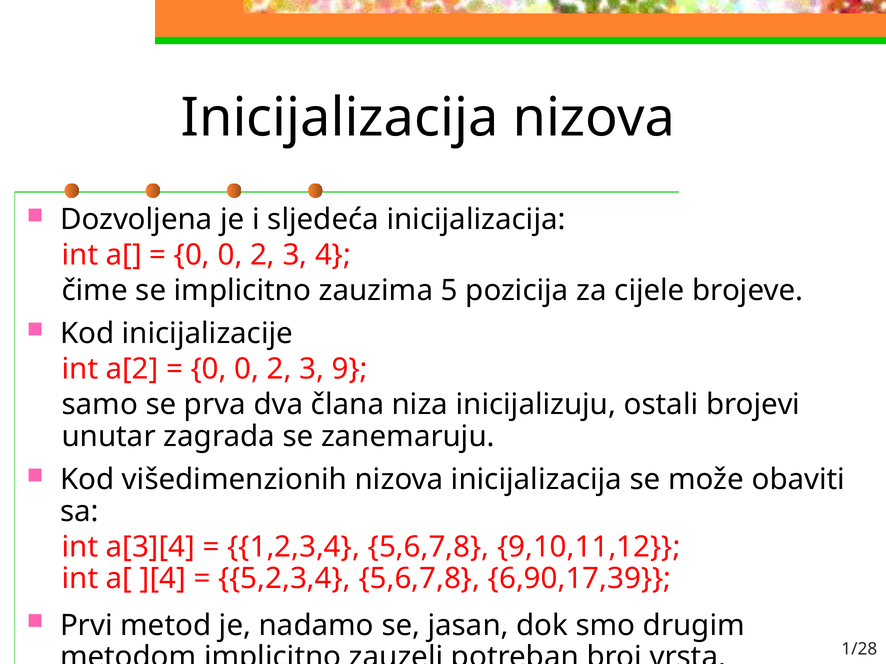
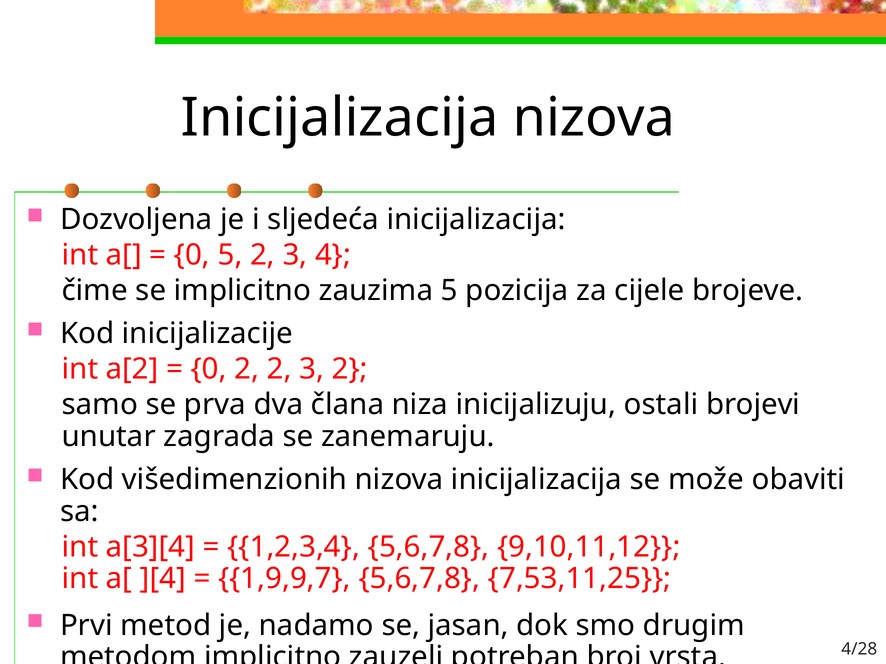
0: 0 -> 5 (230, 255)
0: 0 -> 2 (247, 369)
3 9: 9 -> 2 (350, 369)
5,2,3,4: 5,2,3,4 -> 1,9,9,7 (284, 579)
6,90,17,39: 6,90,17,39 -> 7,53,11,25 (580, 579)
1/28: 1/28 -> 4/28 (859, 650)
